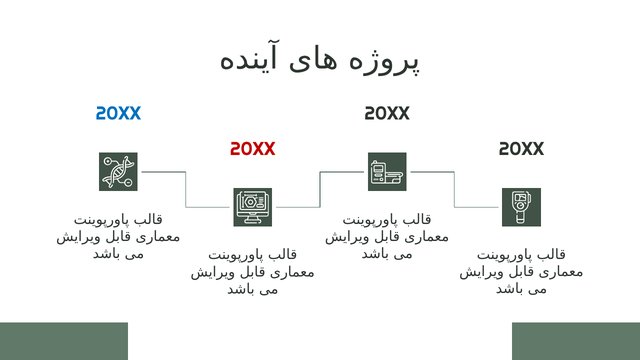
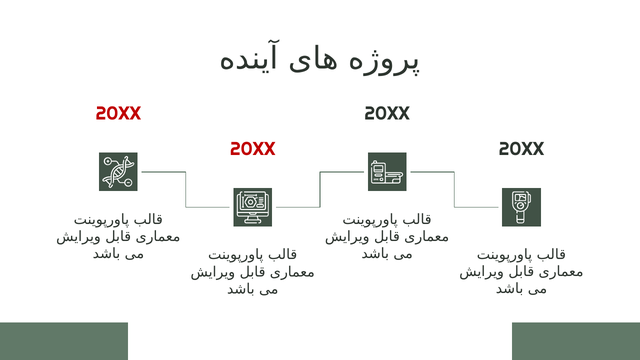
20XX colour: blue -> red (118, 114)
